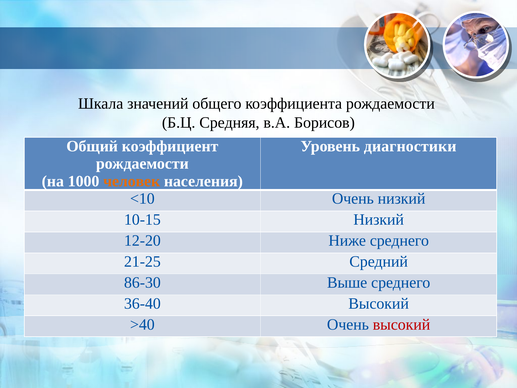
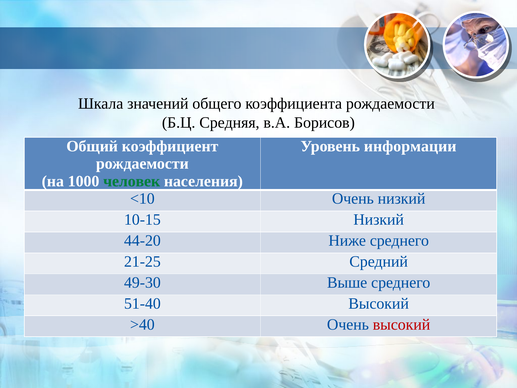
диагностики: диагностики -> информации (410, 146)
человек colour: orange -> green (132, 181)
12-20: 12-20 -> 44-20 (142, 241)
86-30: 86-30 -> 49-30 (142, 282)
36-40: 36-40 -> 51-40 (142, 303)
